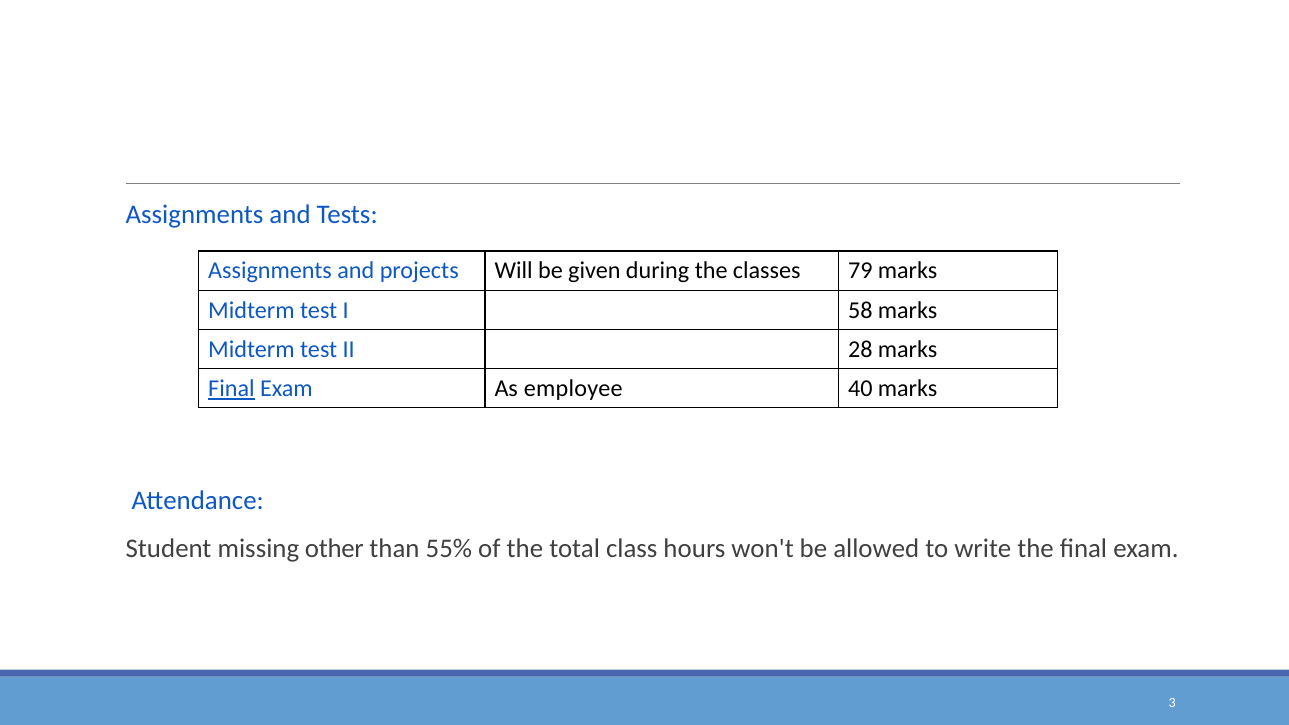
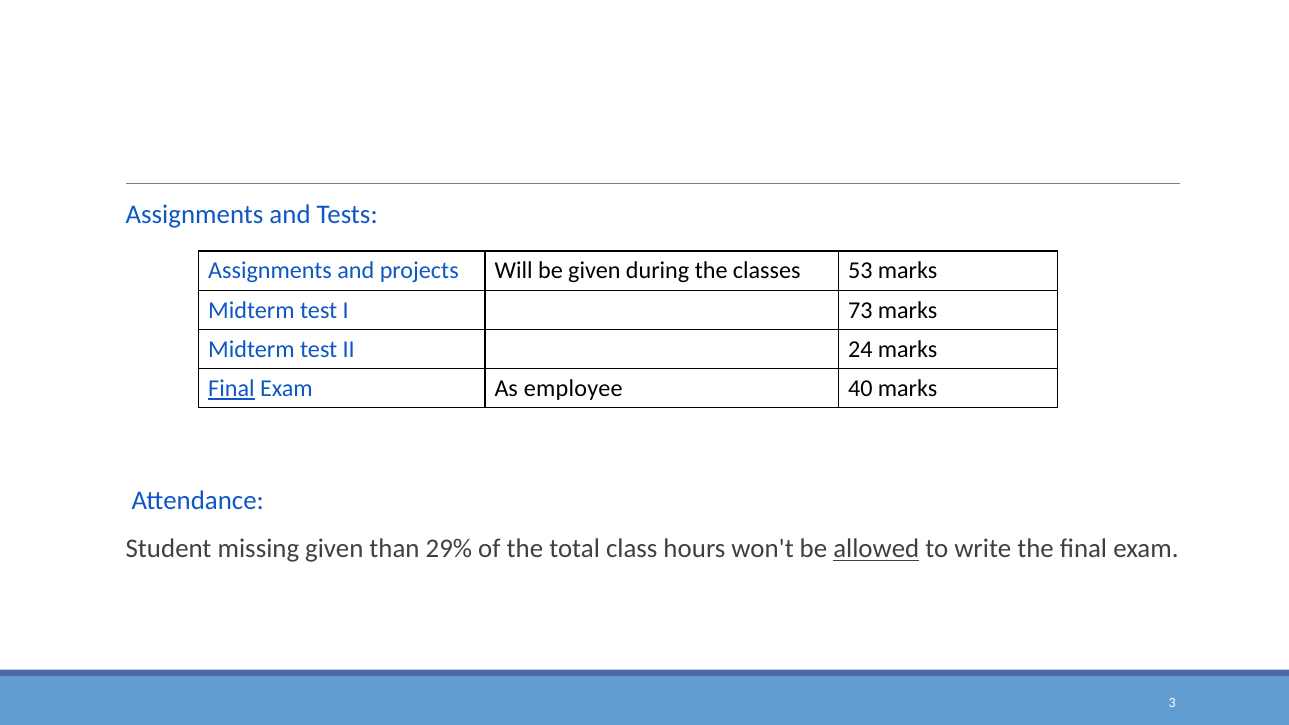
79: 79 -> 53 (860, 271)
58: 58 -> 73 (860, 310)
28: 28 -> 24 (860, 349)
missing other: other -> given (334, 549)
55%: 55% -> 29% (449, 549)
allowed underline: none -> present (876, 549)
